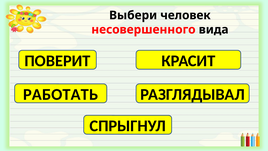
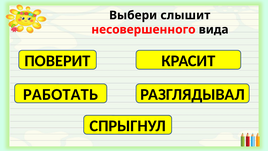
человек: человек -> слышит (185, 15)
